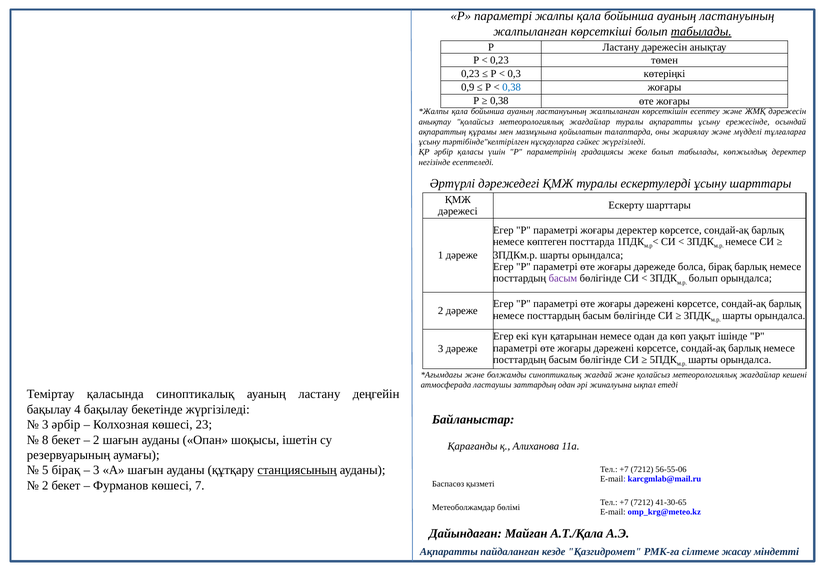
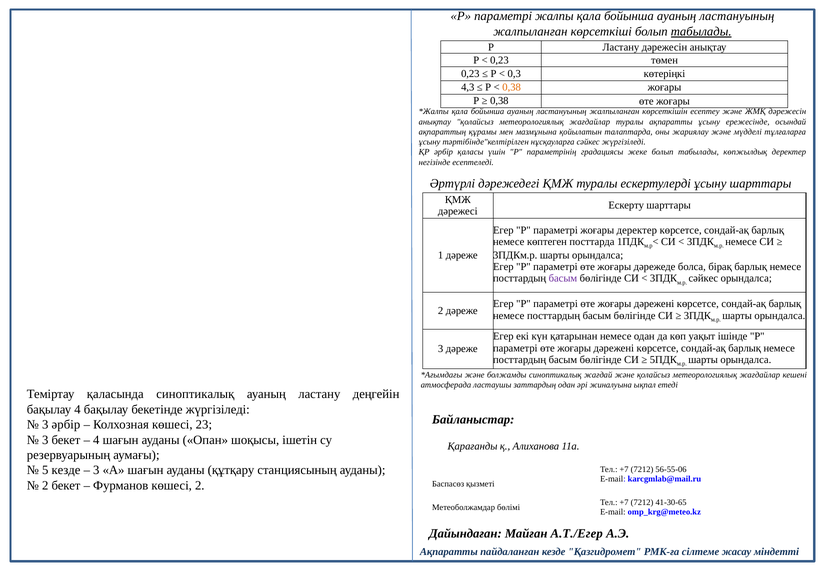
0,9: 0,9 -> 4,3 (468, 87)
0,38 colour: blue -> orange (512, 87)
болып: болып -> сәйкес (703, 279)
8: 8 -> 3 (45, 440)
2: 2 -> 4 (96, 440)
5 бірақ: бірақ -> кезде (66, 470)
станциясының underline: present -> none (297, 470)
көшесі 7: 7 -> 2 (200, 486)
А.Т./Қала: А.Т./Қала -> А.Т./Егер (577, 534)
